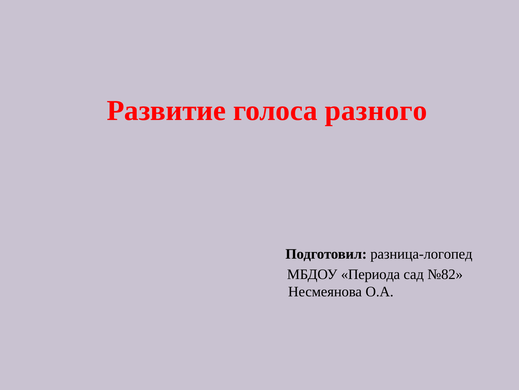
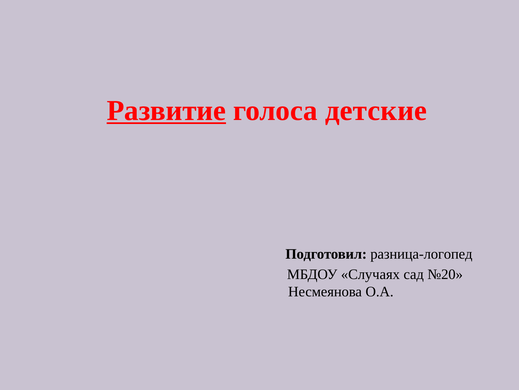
Развитие underline: none -> present (166, 111)
разного: разного -> детские (376, 111)
Периода: Периода -> Случаях (370, 274)
№82: №82 -> №20 (445, 274)
